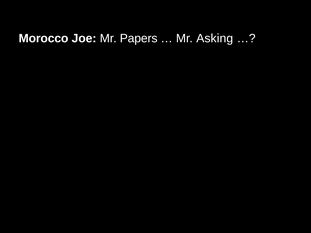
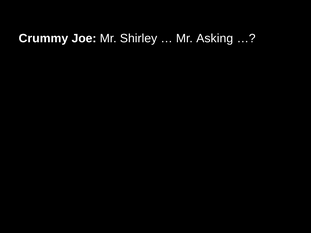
Morocco: Morocco -> Crummy (43, 38)
Papers: Papers -> Shirley (139, 38)
